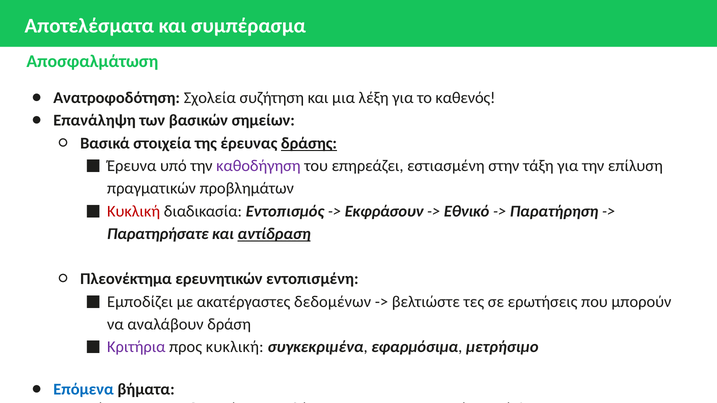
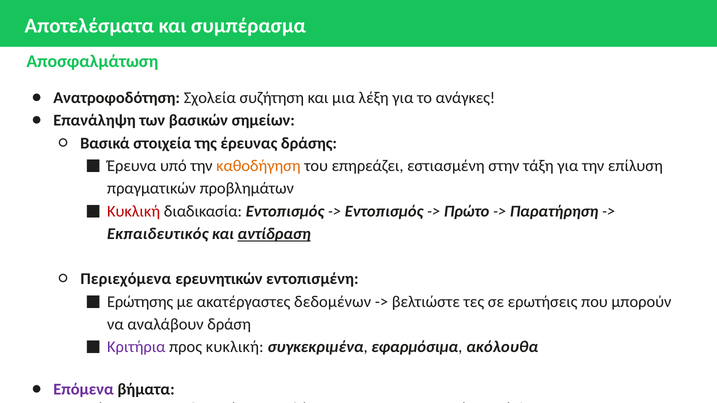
καθενός: καθενός -> ανάγκες (465, 98)
δράσης underline: present -> none (309, 143)
καθοδήγηση colour: purple -> orange (258, 166)
Εκφράσουν: Εκφράσουν -> Εντοπισμός (384, 211)
Εθνικό: Εθνικό -> Πρώτο (467, 211)
Παρατηρήσατε: Παρατηρήσατε -> Εκπαιδευτικός (158, 234)
Πλεονέκτημα: Πλεονέκτημα -> Περιεχόμενα (126, 279)
Εμποδίζει: Εμποδίζει -> Ερώτησης (140, 302)
μετρήσιμο: μετρήσιμο -> ακόλουθα (502, 347)
Επόμενα colour: blue -> purple (84, 390)
